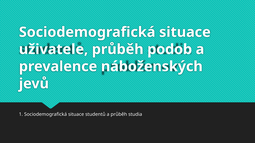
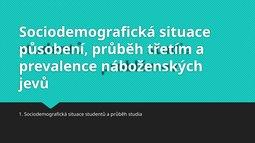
uživatele: uživatele -> působení (54, 49)
podob: podob -> třetím (170, 49)
